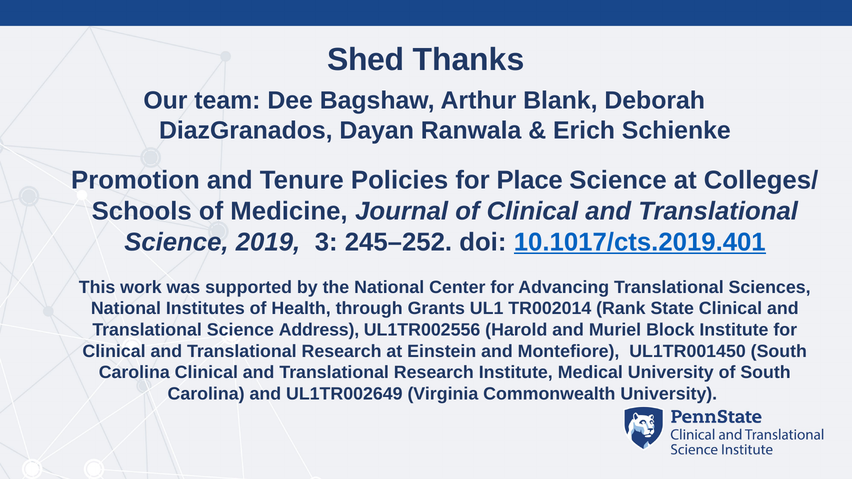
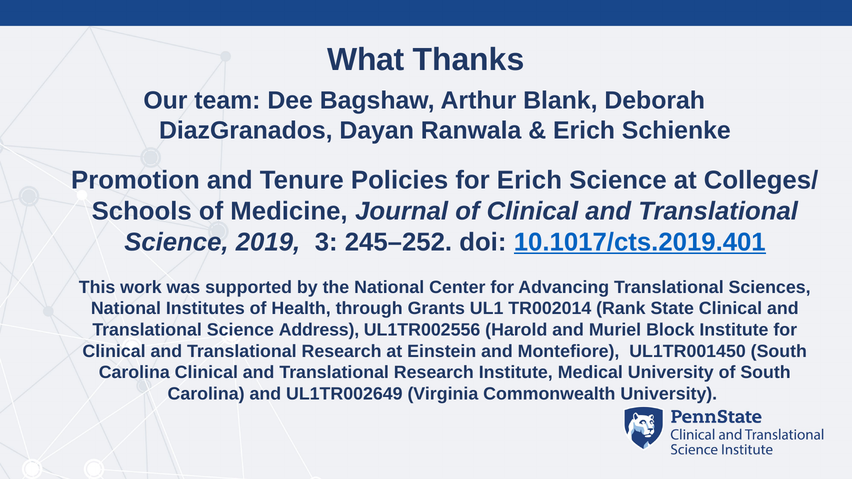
Shed: Shed -> What (366, 60)
for Place: Place -> Erich (529, 180)
